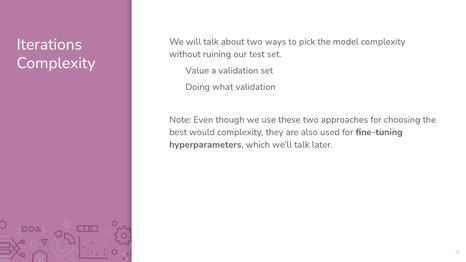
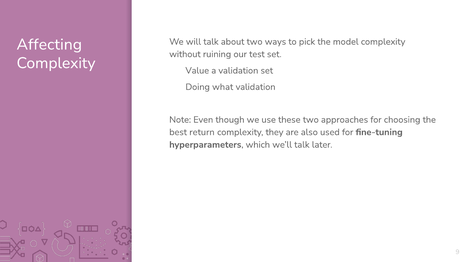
Iterations: Iterations -> Affecting (49, 44)
would: would -> return (202, 132)
